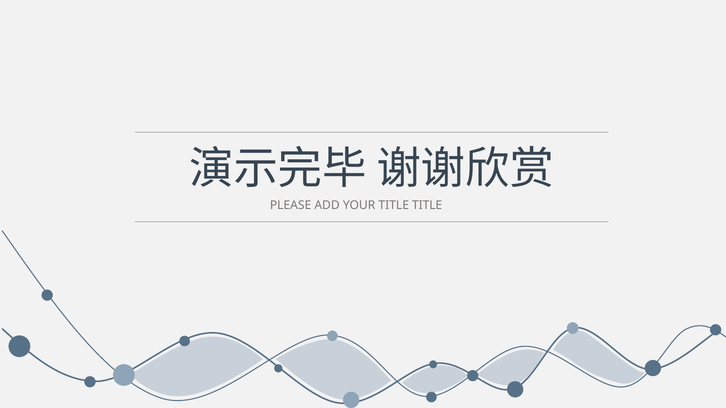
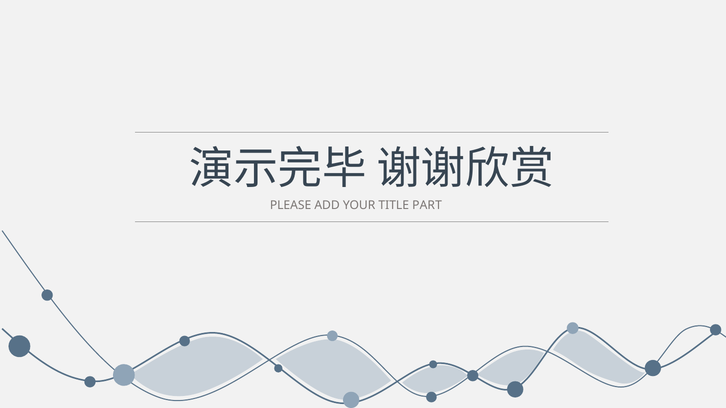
TITLE TITLE: TITLE -> PART (427, 205)
